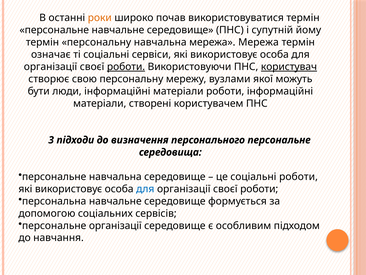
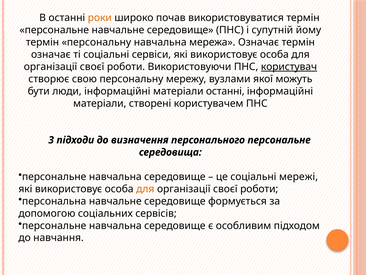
мережа Мережа: Мережа -> Означає (259, 42)
роботи underline: present -> none (126, 67)
матеріали роботи: роботи -> останні (225, 91)
соціальні роботи: роботи -> мережі (299, 176)
для colour: blue -> orange (145, 189)
організації: організації -> навчальна (115, 225)
